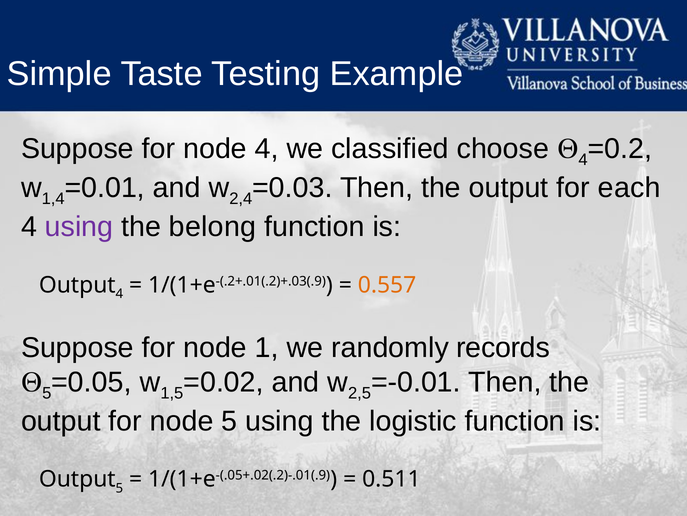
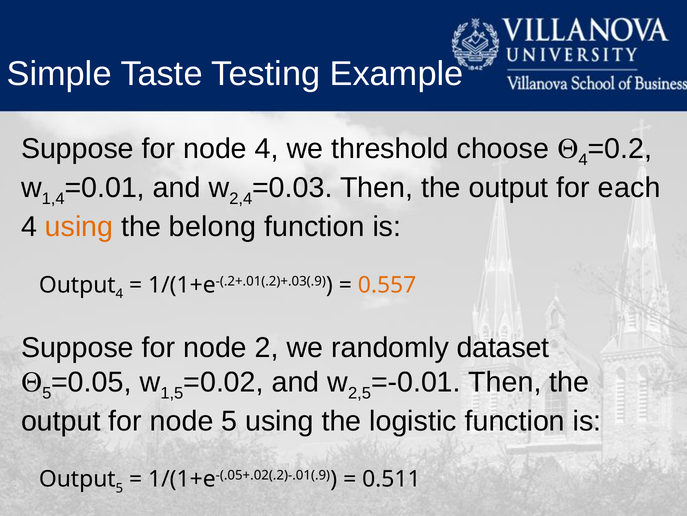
classified: classified -> threshold (390, 148)
using colour: purple -> orange (79, 227)
1: 1 -> 2 (267, 347)
records: records -> dataset (503, 347)
